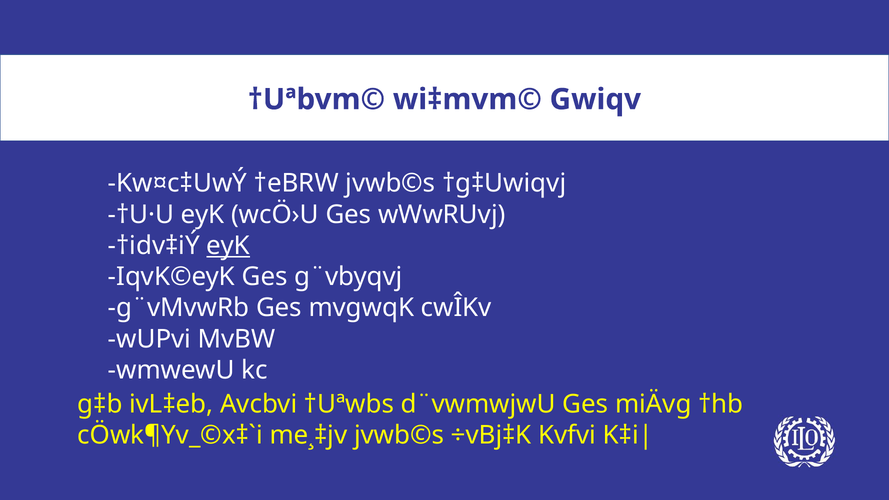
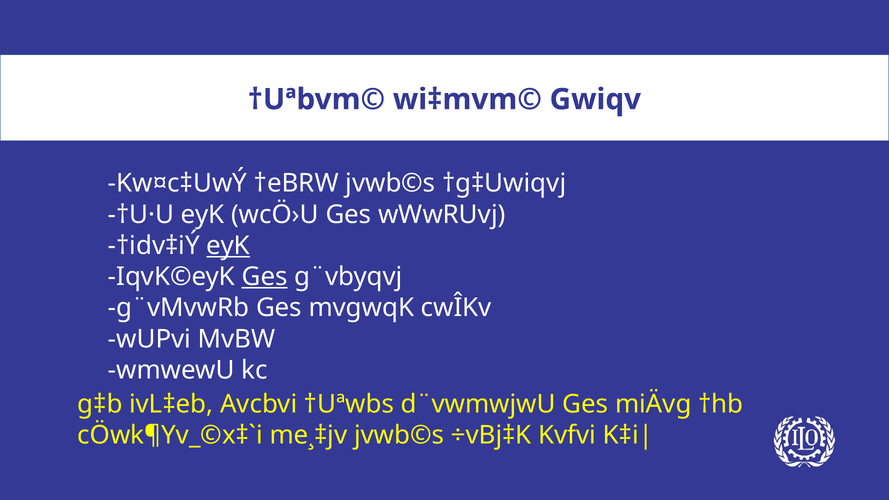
Ges underline: none -> present (265, 277)
